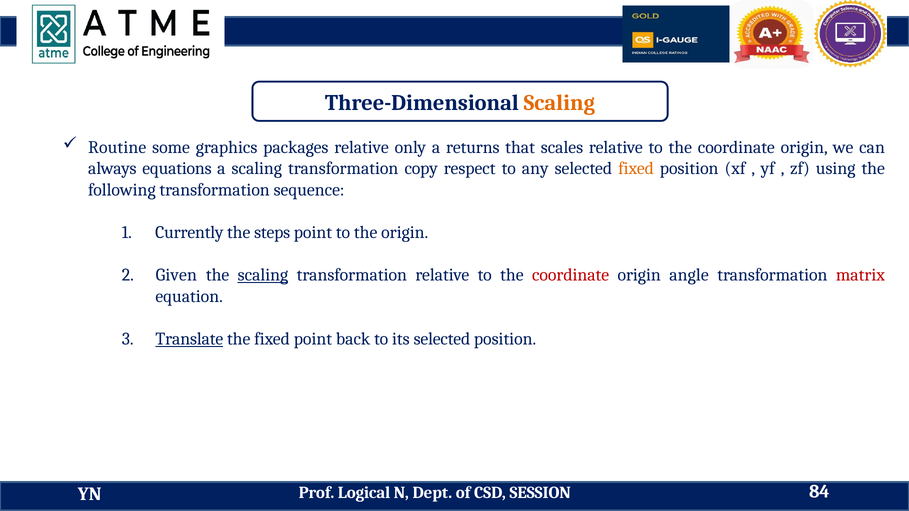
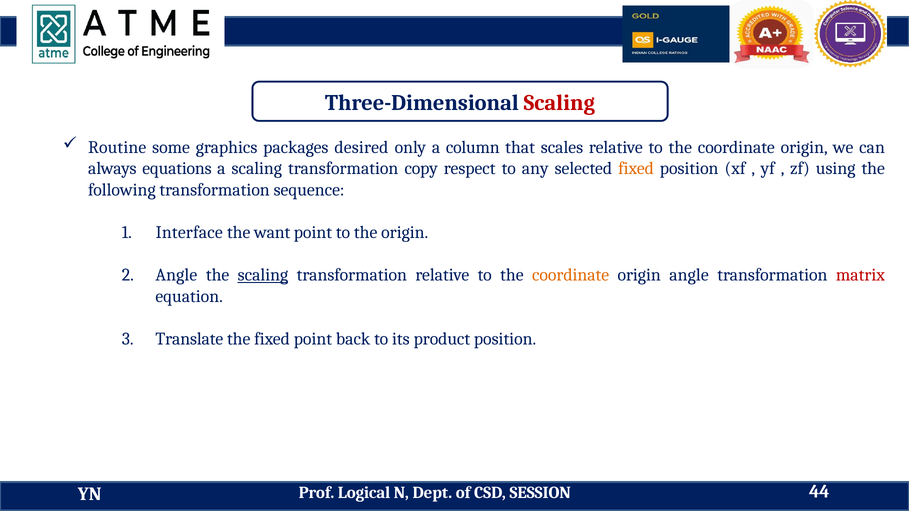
Scaling colour: orange -> red (559, 103)
packages relative: relative -> desired (361, 147)
returns: returns -> column (473, 147)
Currently: Currently -> Interface (189, 233)
steps: steps -> want (272, 233)
Given: Given -> Angle (176, 275)
coordinate colour: red -> orange (571, 275)
Translate underline: present -> none (189, 339)
its selected: selected -> product (442, 339)
84: 84 -> 44 (819, 492)
